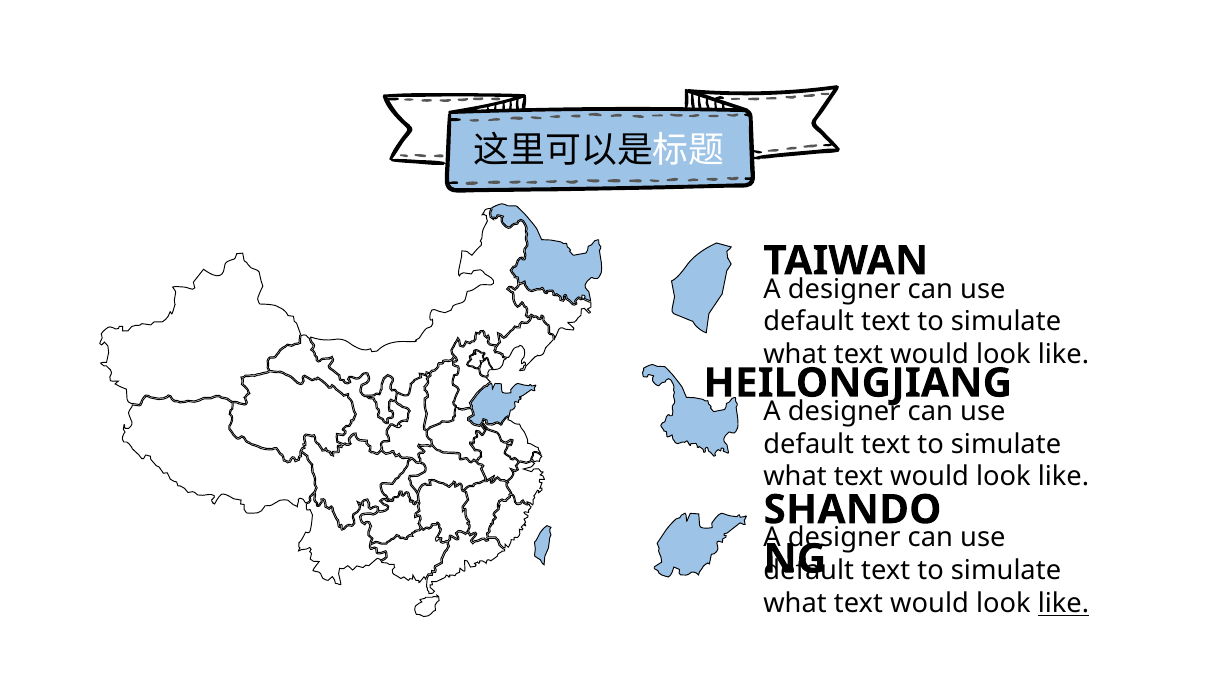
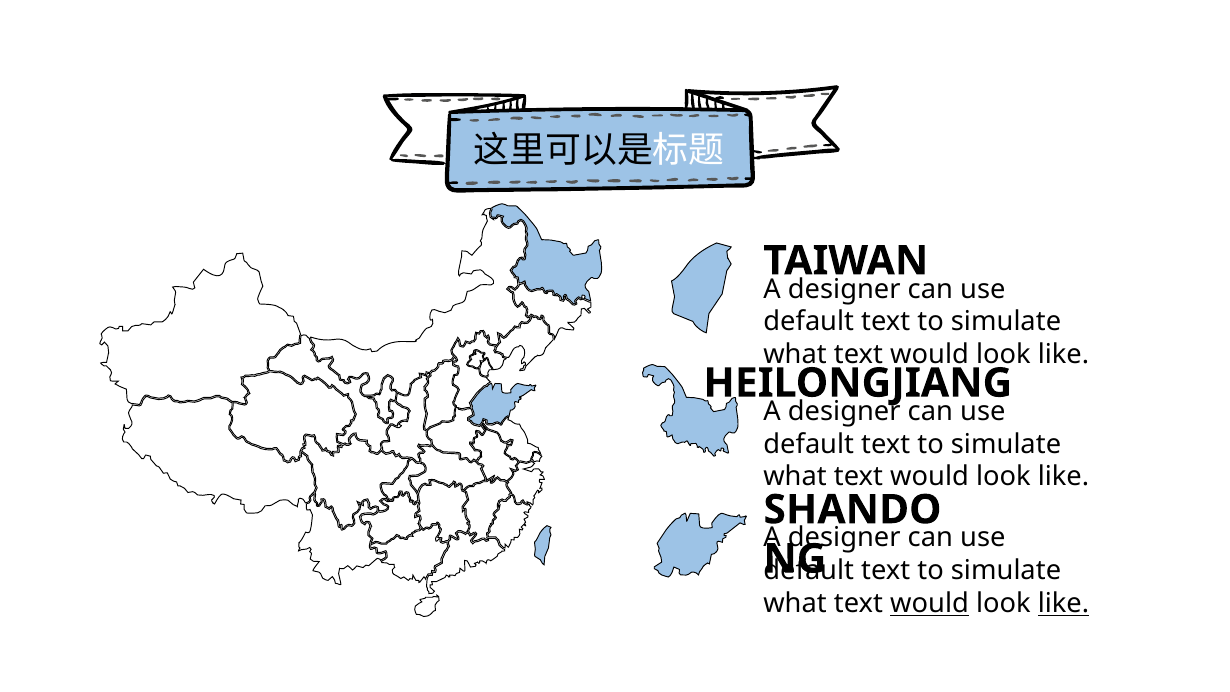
would underline: none -> present (930, 603)
